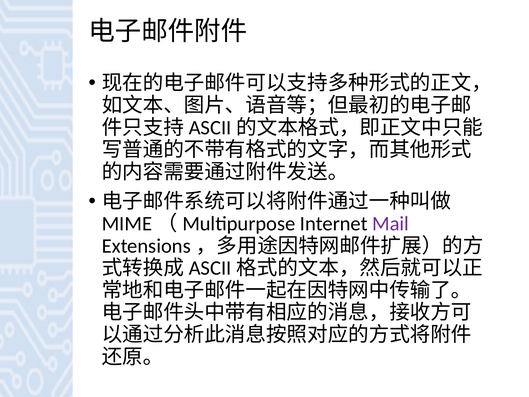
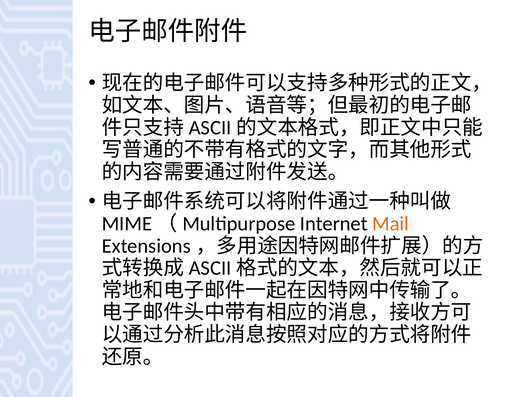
Mail colour: purple -> orange (391, 224)
